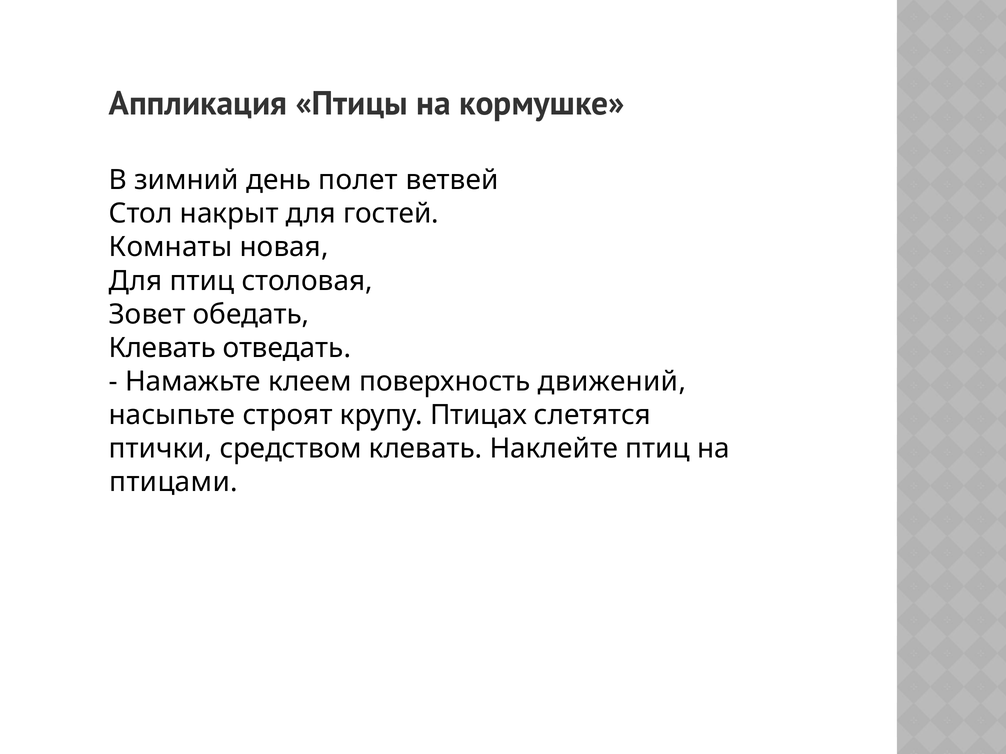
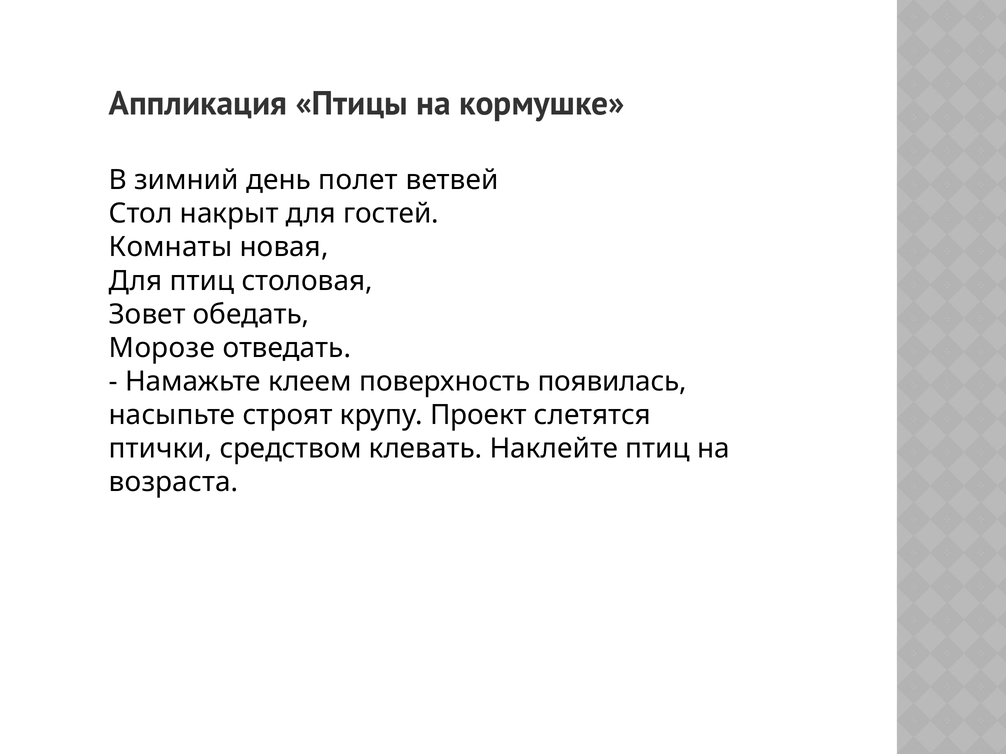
Клевать: Клевать -> Морозе (162, 348)
движений: движений -> появилась (612, 382)
Птицах: Птицах -> Проект (478, 415)
птицами: птицами -> возраста (174, 482)
